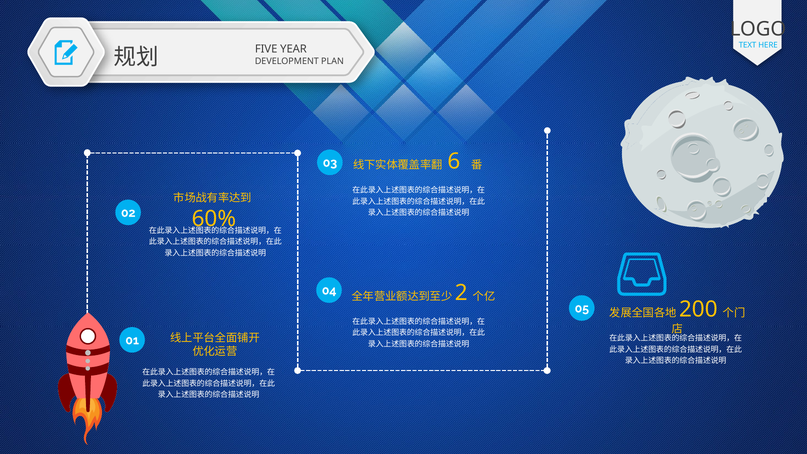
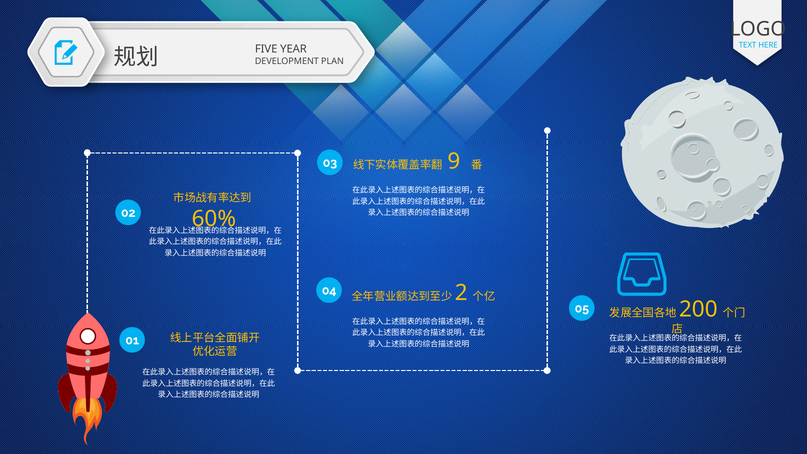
6: 6 -> 9 (454, 161)
